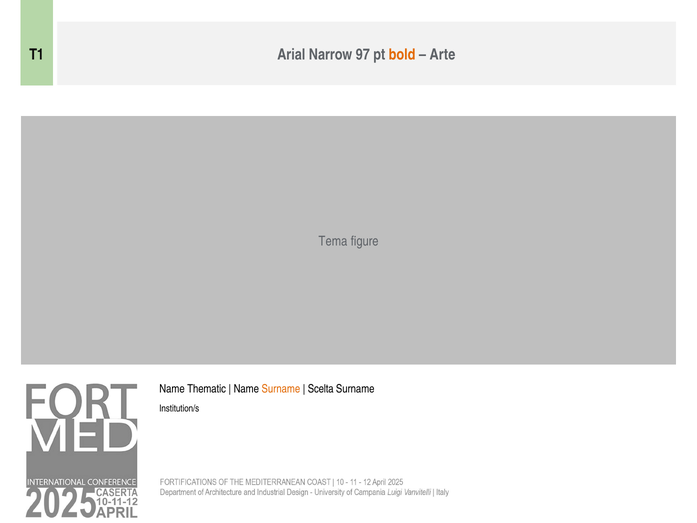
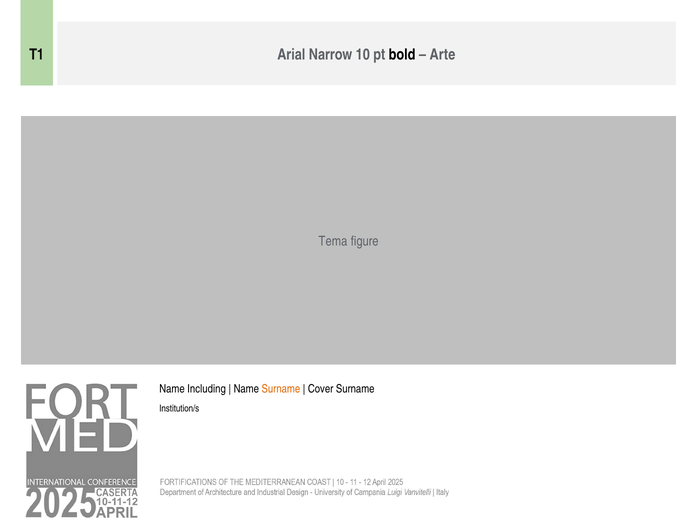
97: 97 -> 10 (363, 55)
bold colour: orange -> black (402, 55)
Thematic: Thematic -> Including (207, 389)
Scelta: Scelta -> Cover (321, 389)
